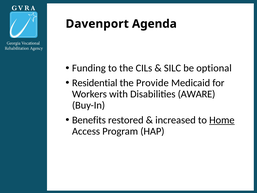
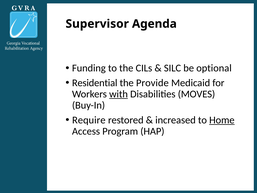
Davenport: Davenport -> Supervisor (97, 24)
with underline: none -> present (119, 94)
AWARE: AWARE -> MOVES (196, 94)
Benefits: Benefits -> Require (89, 120)
